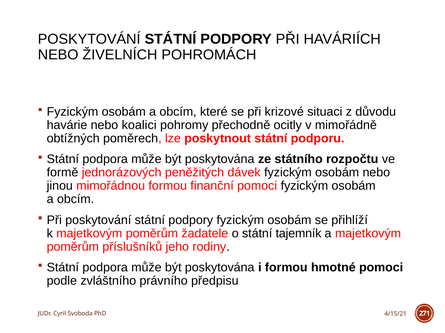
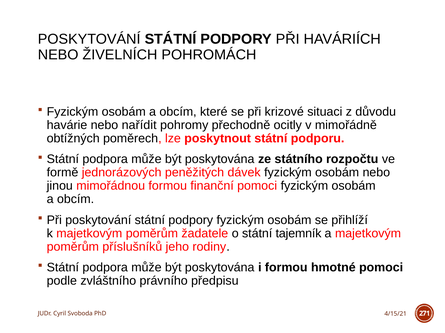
koalici: koalici -> nařídit (139, 125)
